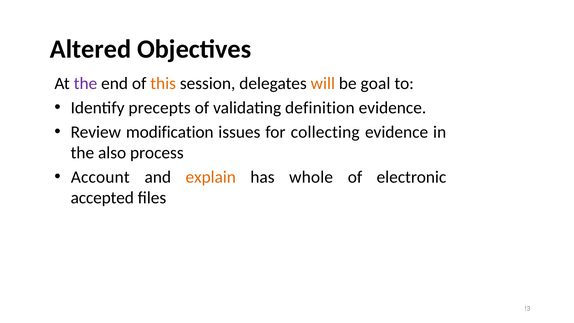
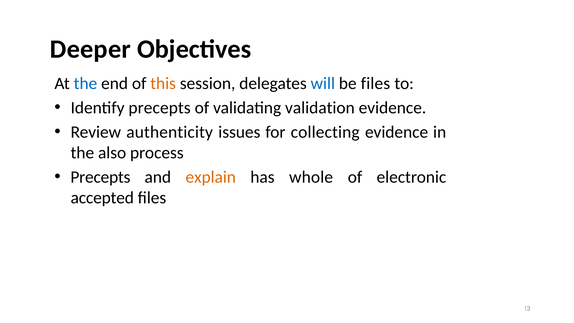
Altered: Altered -> Deeper (90, 49)
the colour: purple -> blue (85, 83)
will colour: orange -> blue (323, 83)
be goal: goal -> files (375, 83)
definition: definition -> validation (320, 108)
modification: modification -> authenticity (170, 132)
Account: Account -> Precepts (100, 177)
